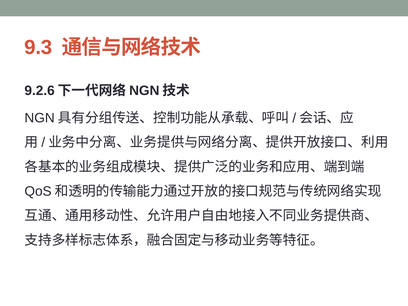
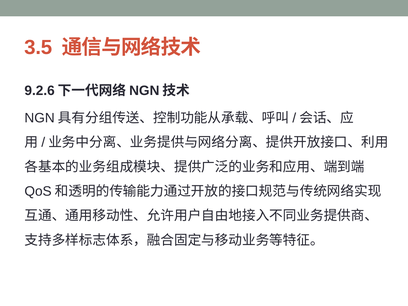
9.3: 9.3 -> 3.5 (38, 47)
